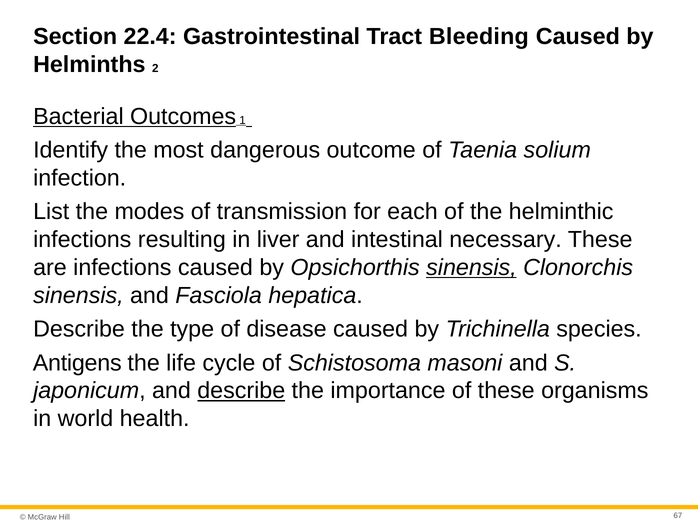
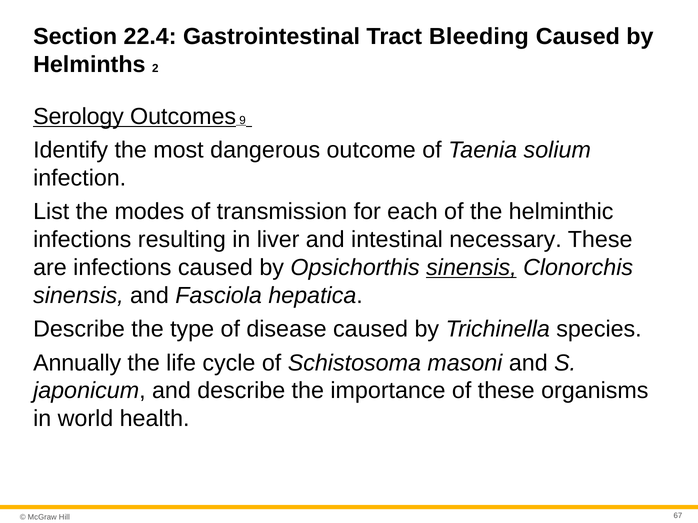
Bacterial: Bacterial -> Serology (79, 117)
1: 1 -> 9 (243, 120)
Antigens: Antigens -> Annually (77, 363)
describe underline: present -> none (241, 391)
